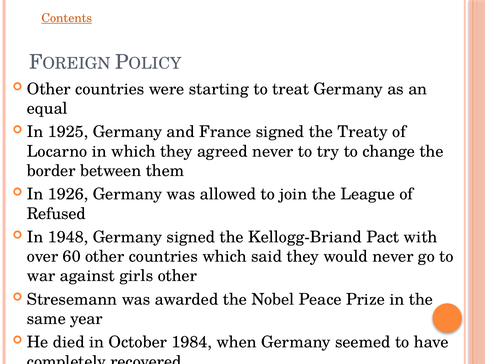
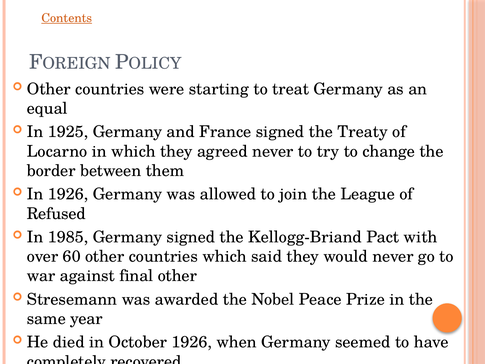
1948: 1948 -> 1985 (68, 237)
girls: girls -> final (136, 276)
October 1984: 1984 -> 1926 (192, 342)
